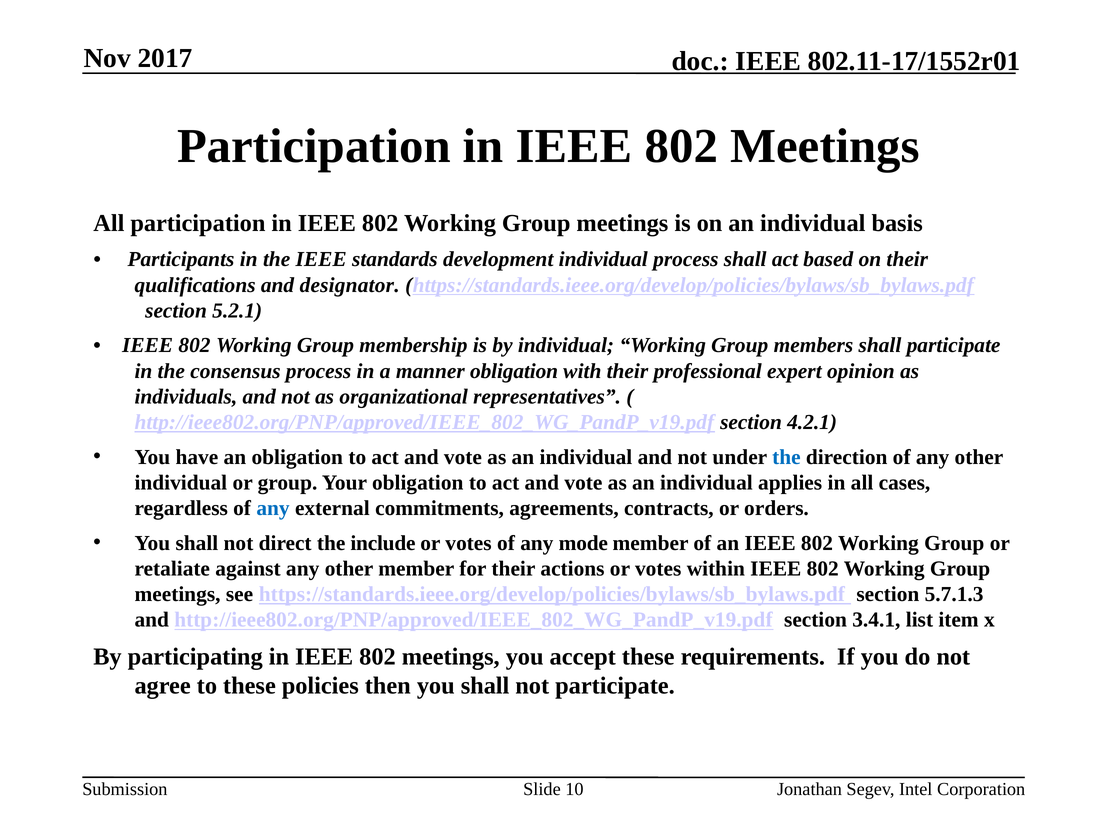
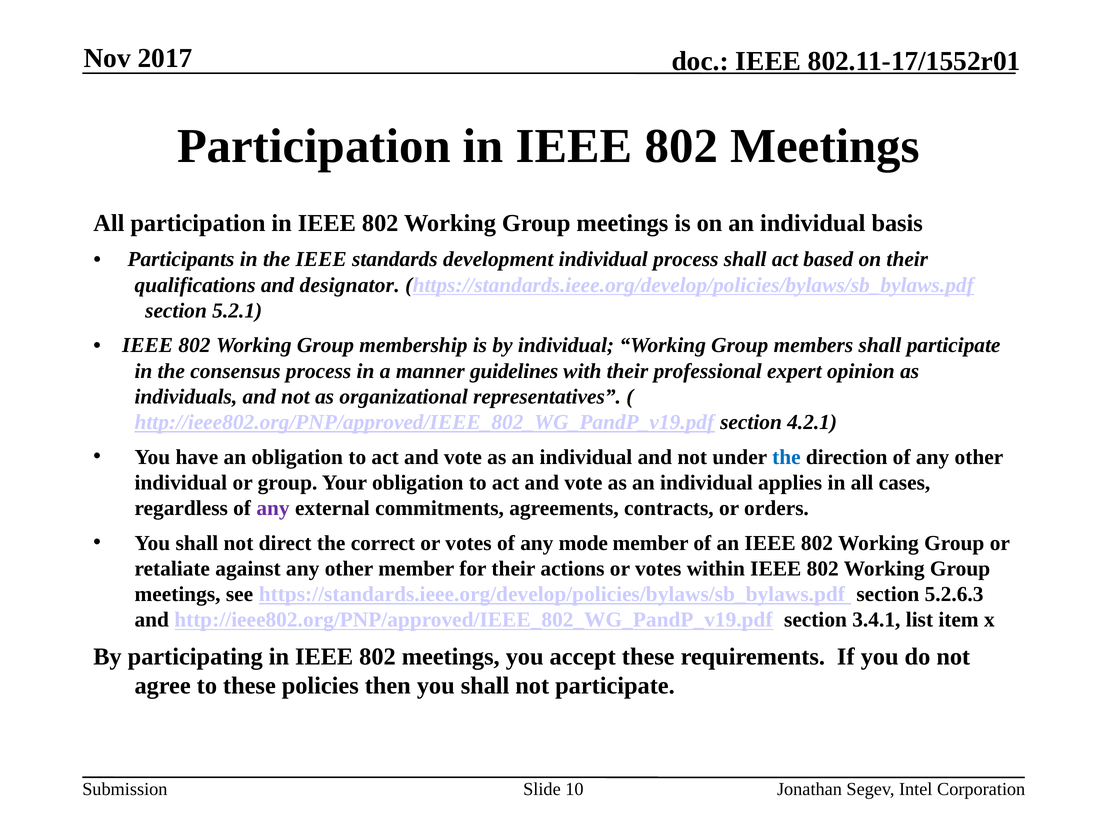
manner obligation: obligation -> guidelines (514, 371)
any colour: blue -> purple (273, 509)
include: include -> correct (383, 543)
5.7.1.3: 5.7.1.3 -> 5.2.6.3 (954, 595)
